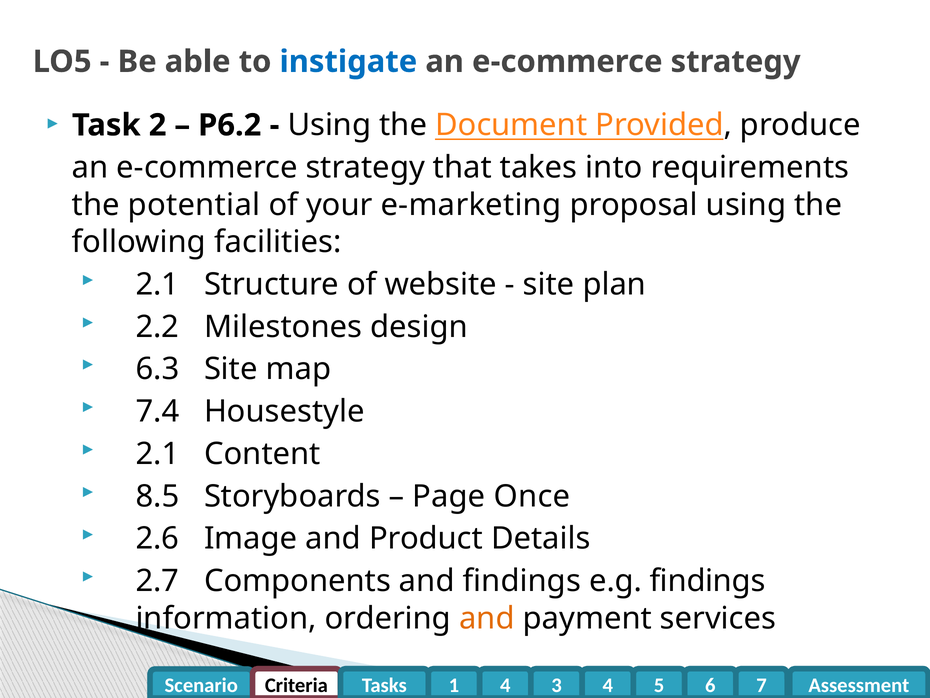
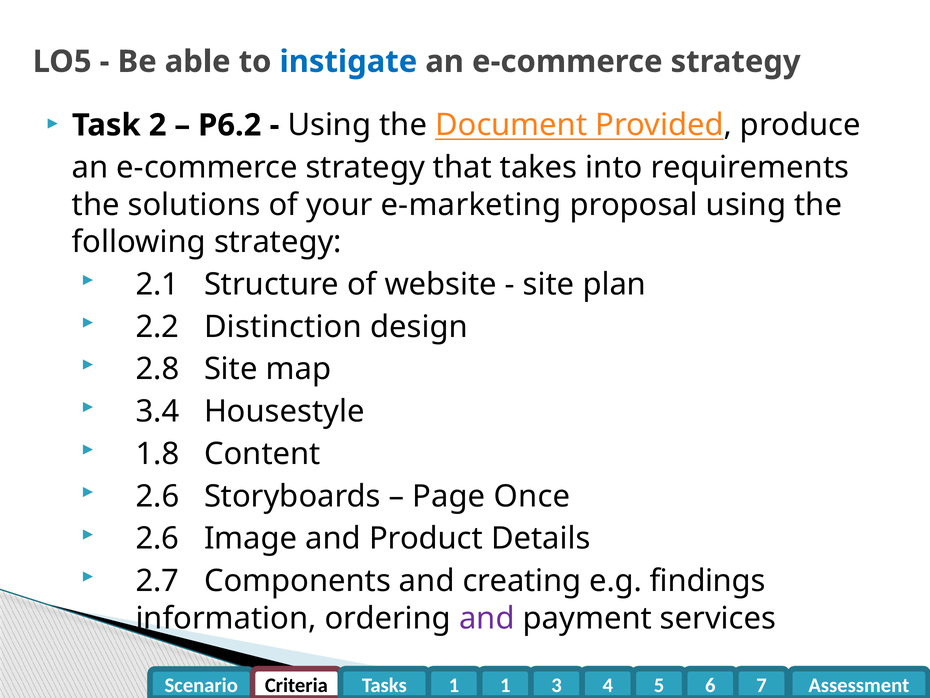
potential: potential -> solutions (194, 205)
following facilities: facilities -> strategy (278, 242)
Milestones: Milestones -> Distinction (283, 327)
6.3: 6.3 -> 2.8 (157, 369)
7.4: 7.4 -> 3.4 (157, 411)
2.1: 2.1 -> 1.8 (157, 454)
8.5: 8.5 -> 2.6 (157, 496)
and findings: findings -> creating (522, 581)
and colour: orange -> purple (487, 618)
4: 4 -> 1 (505, 685)
